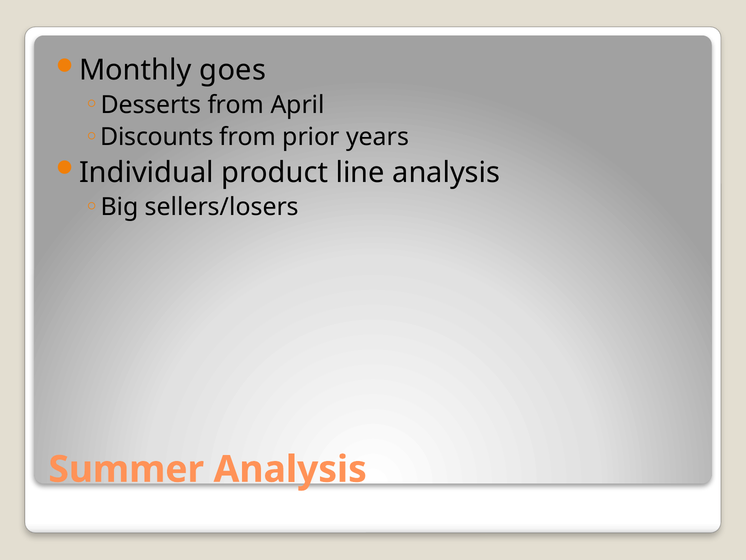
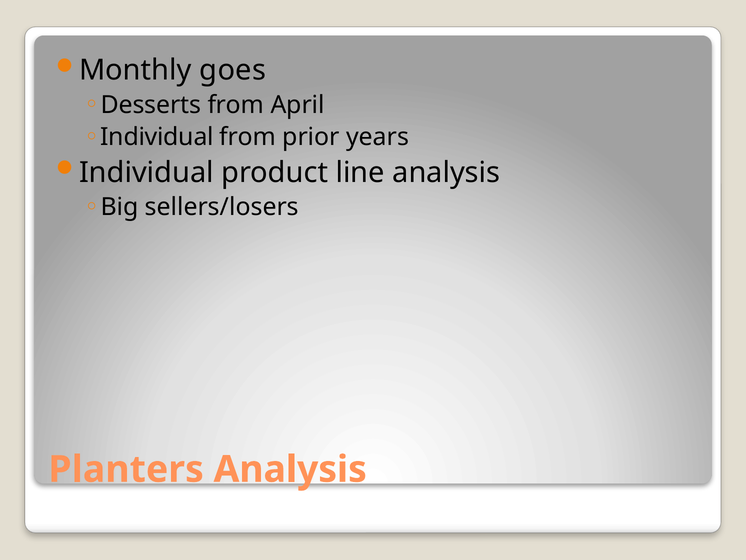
Discounts: Discounts -> Individual (157, 137)
Summer: Summer -> Planters (126, 469)
